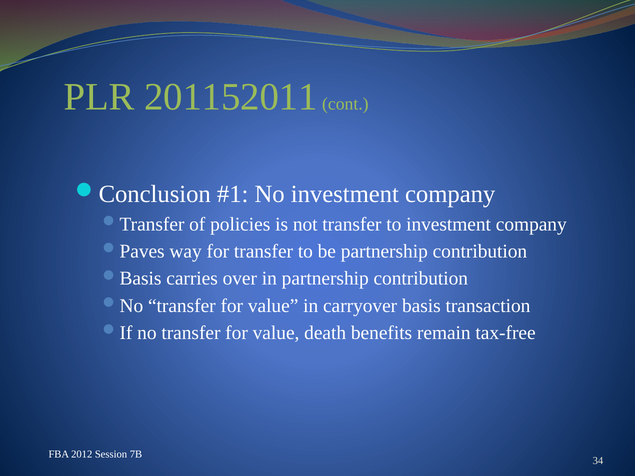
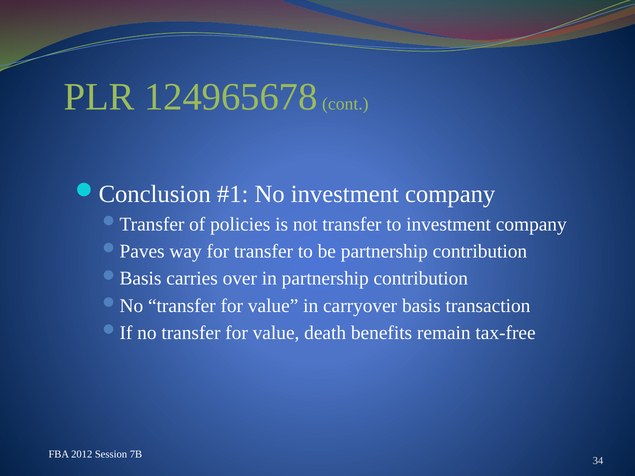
201152011: 201152011 -> 124965678 (231, 97)
